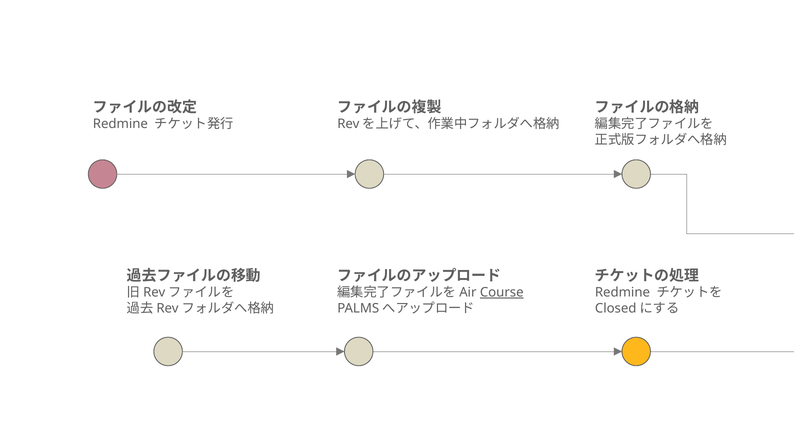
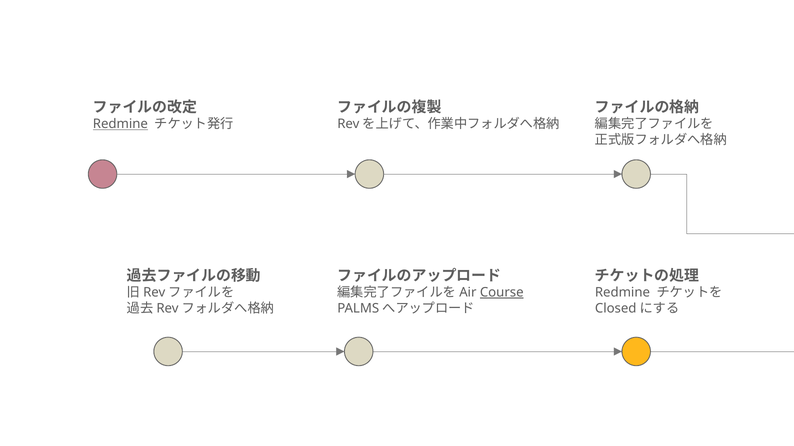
Redmine underline: none -> present (120, 124)
